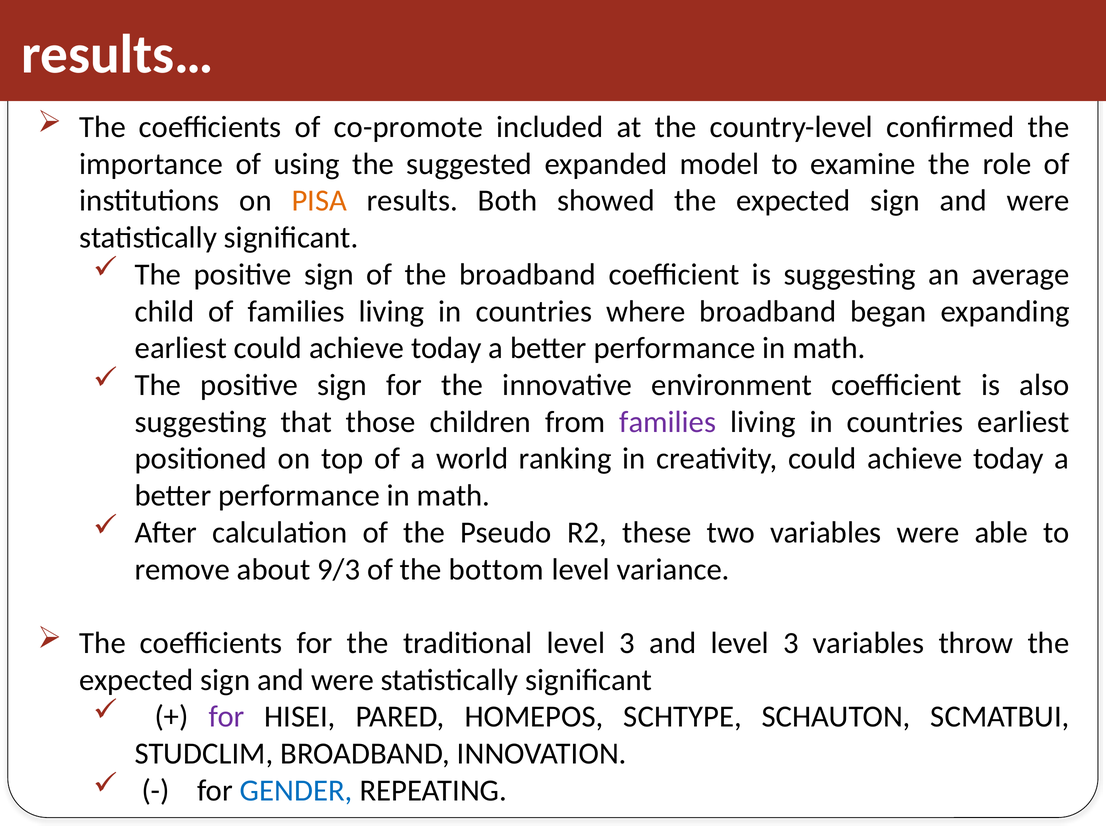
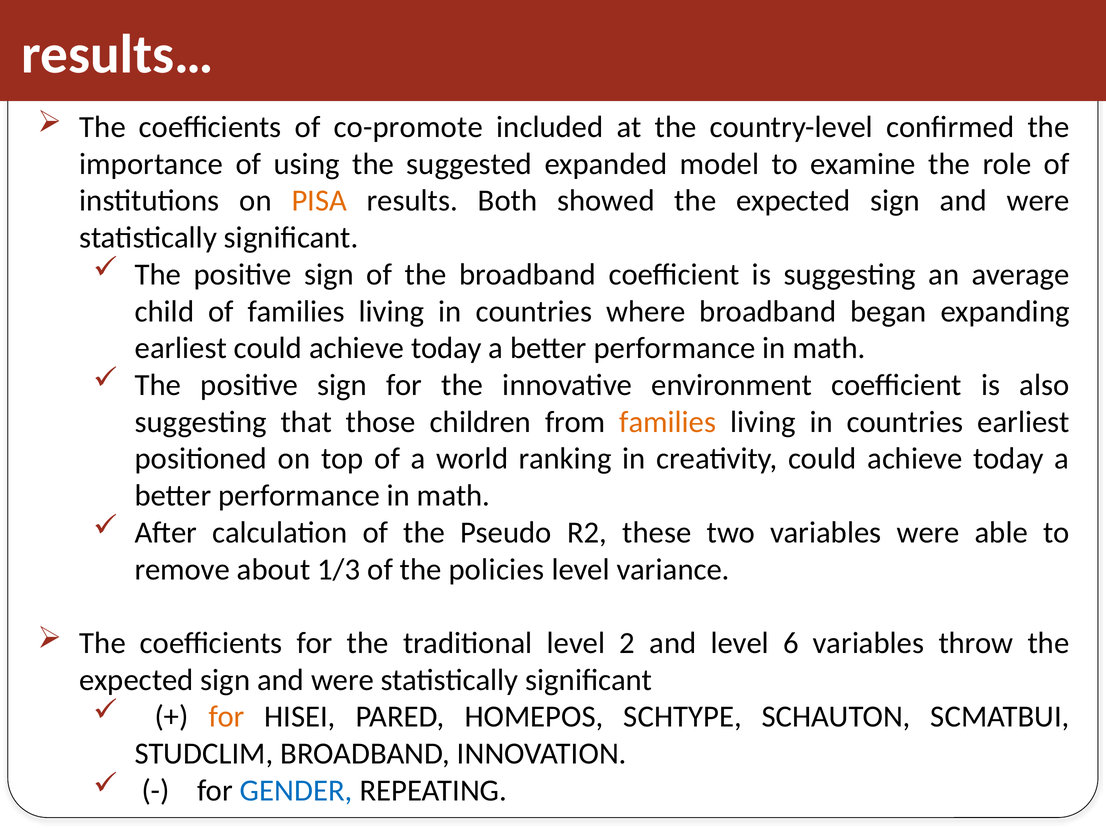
families colour: purple -> orange (668, 422)
9/3: 9/3 -> 1/3 (339, 570)
bottom: bottom -> policies (496, 570)
traditional level 3: 3 -> 2 (627, 644)
and level 3: 3 -> 6 (791, 644)
for colour: purple -> orange (226, 717)
